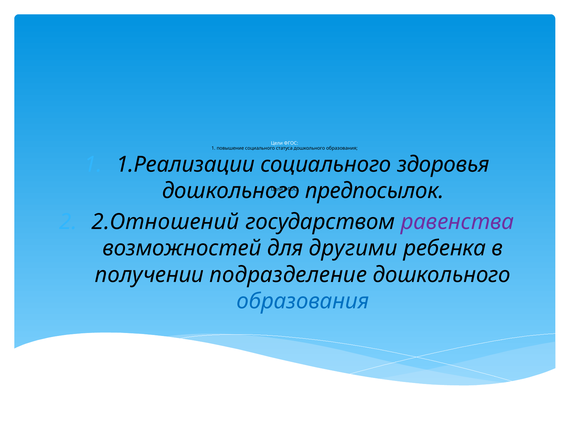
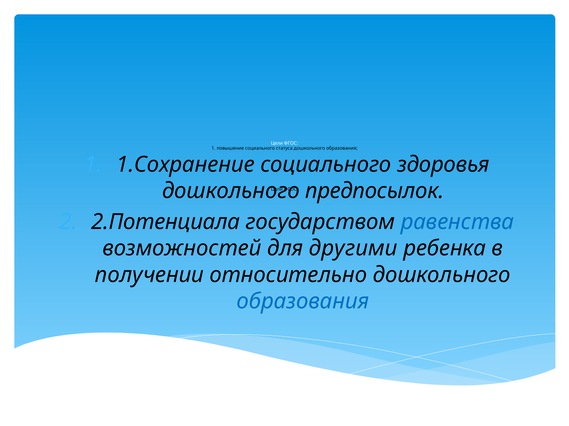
1.Реализации: 1.Реализации -> 1.Сохранение (185, 165)
2.Отношений: 2.Отношений -> 2.Потенциала (166, 222)
равенства colour: purple -> blue (457, 222)
подразделение: подразделение -> относительно (288, 275)
